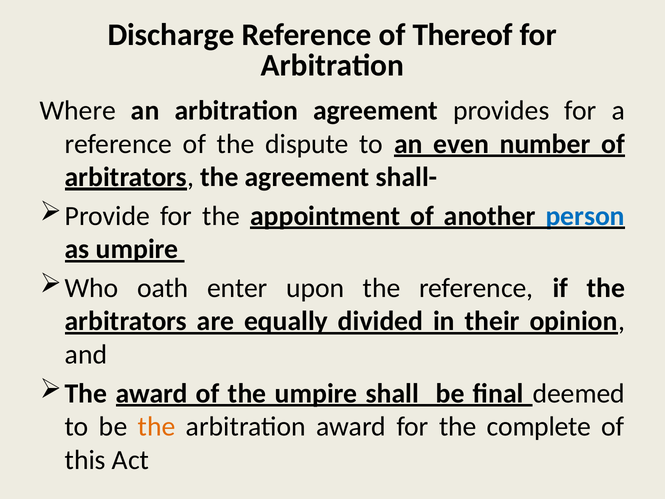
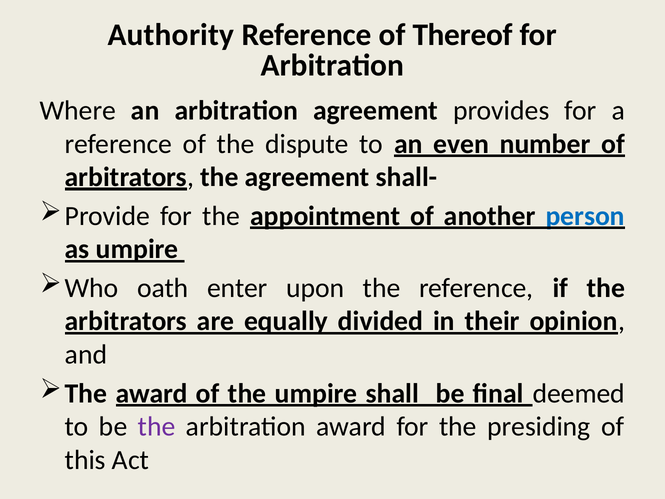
Discharge: Discharge -> Authority (171, 35)
the colour: orange -> purple (157, 426)
complete: complete -> presiding (539, 426)
